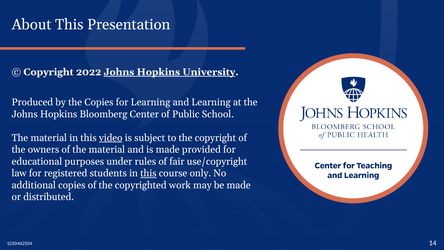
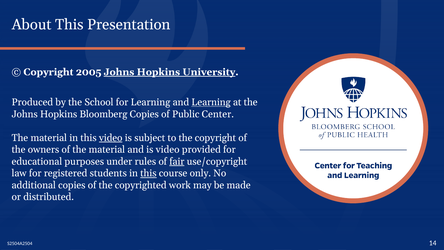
2022: 2022 -> 2005 (89, 72)
the Copies: Copies -> School (99, 102)
Learning underline: none -> present (211, 102)
Bloomberg Center: Center -> Copies (144, 114)
School: School -> Center (218, 114)
is made: made -> video (168, 149)
fair underline: none -> present (177, 161)
